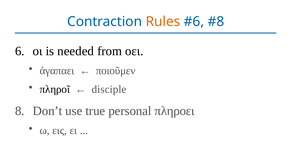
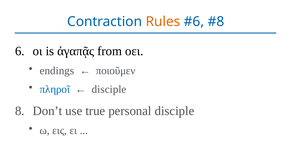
needed: needed -> ἀγαπᾷς (76, 51)
ἀγαπαει: ἀγαπαει -> endings (57, 71)
πληροῖ colour: black -> blue (55, 89)
personal πληροει: πληροει -> disciple (174, 111)
